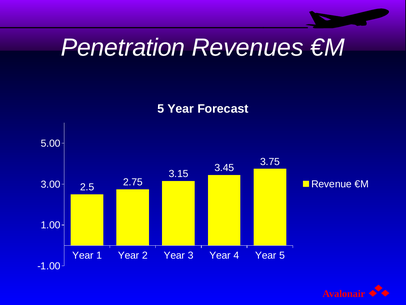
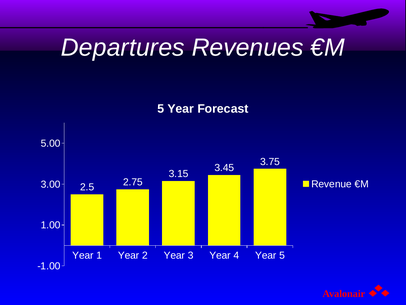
Penetration: Penetration -> Departures (123, 47)
